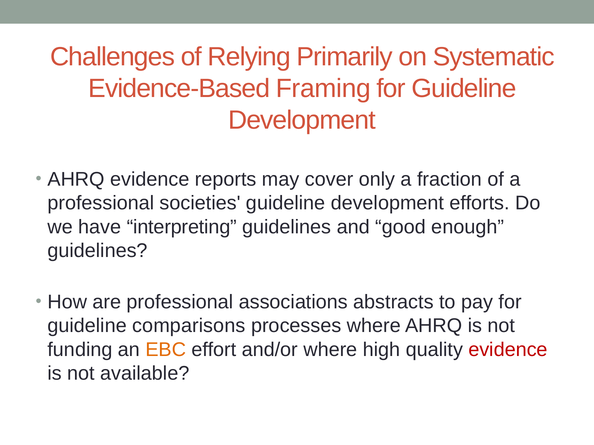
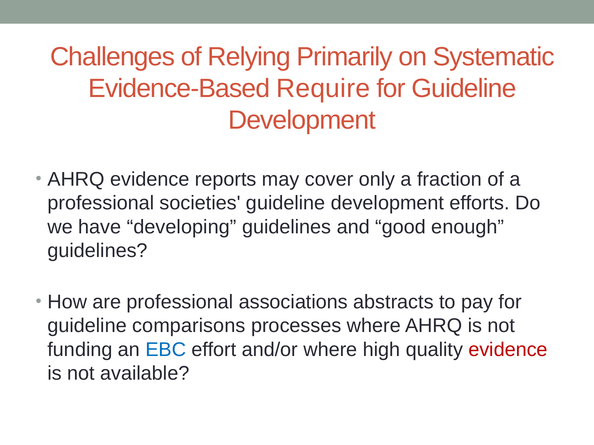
Framing: Framing -> Require (323, 88)
interpreting: interpreting -> developing (182, 227)
EBC colour: orange -> blue (166, 350)
